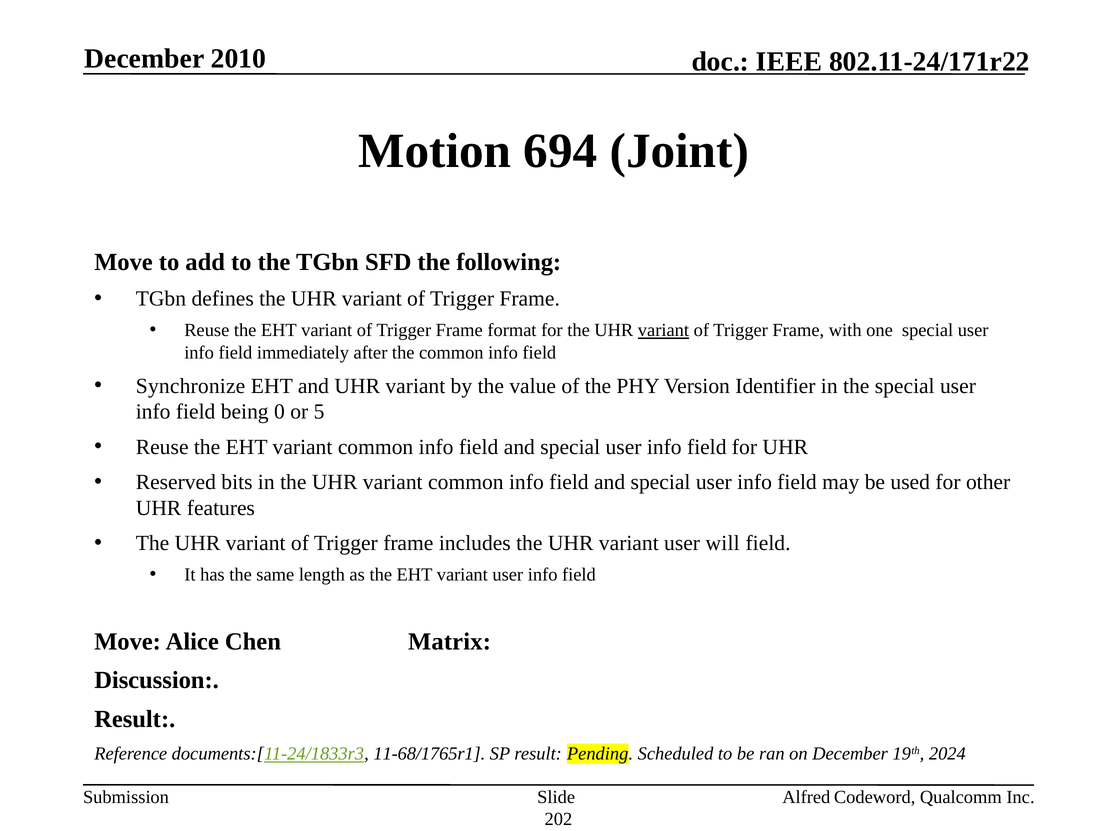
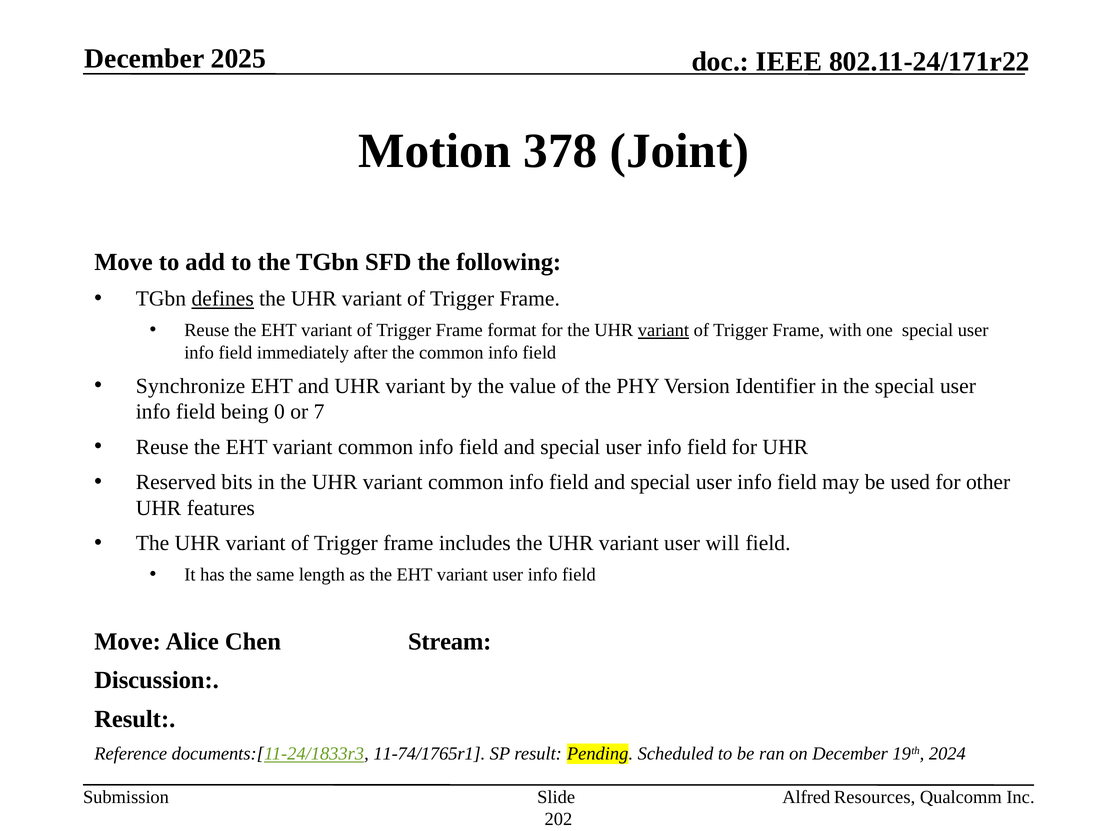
2010: 2010 -> 2025 (238, 59)
694: 694 -> 378 (560, 151)
defines underline: none -> present (223, 299)
5: 5 -> 7 (319, 412)
Matrix: Matrix -> Stream (450, 641)
11-68/1765r1: 11-68/1765r1 -> 11-74/1765r1 (429, 754)
Codeword: Codeword -> Resources (875, 797)
